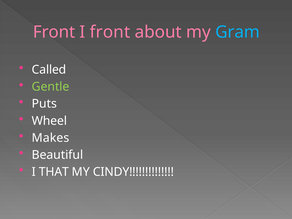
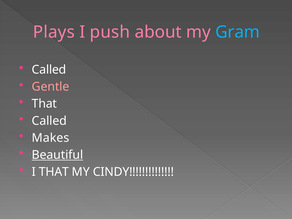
Front: Front -> Plays (54, 32)
I front: front -> push (110, 32)
Gentle colour: light green -> pink (51, 87)
Puts: Puts -> That (44, 104)
Wheel: Wheel -> Called (49, 121)
Beautiful underline: none -> present (58, 155)
